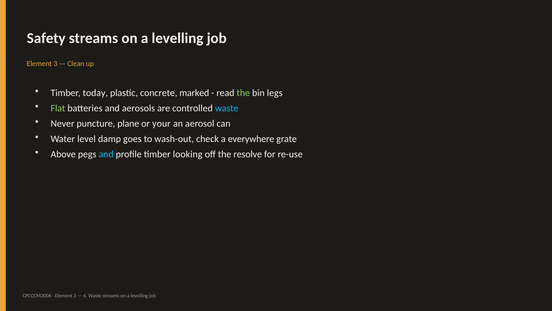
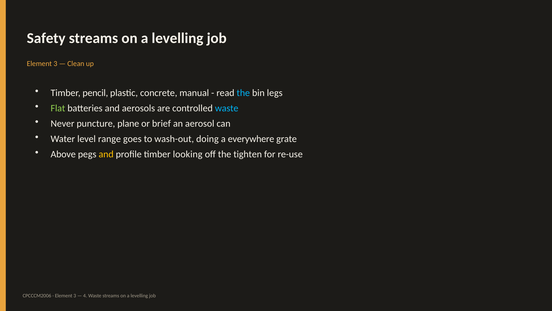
today: today -> pencil (95, 93)
marked: marked -> manual (194, 93)
the colour: light green -> light blue (243, 93)
your: your -> brief (161, 123)
damp: damp -> range (109, 139)
check: check -> doing (207, 139)
and colour: light blue -> yellow (106, 154)
resolve: resolve -> tighten (248, 154)
